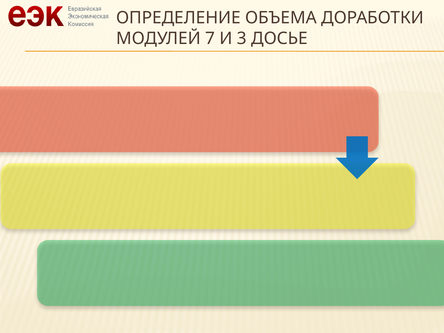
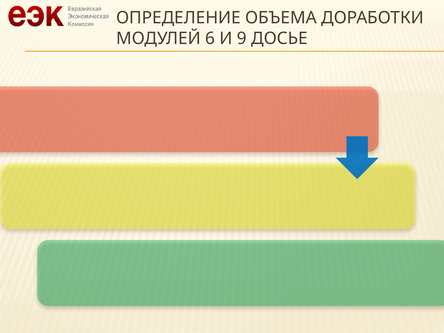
7: 7 -> 6 (210, 39)
3: 3 -> 9 (242, 39)
